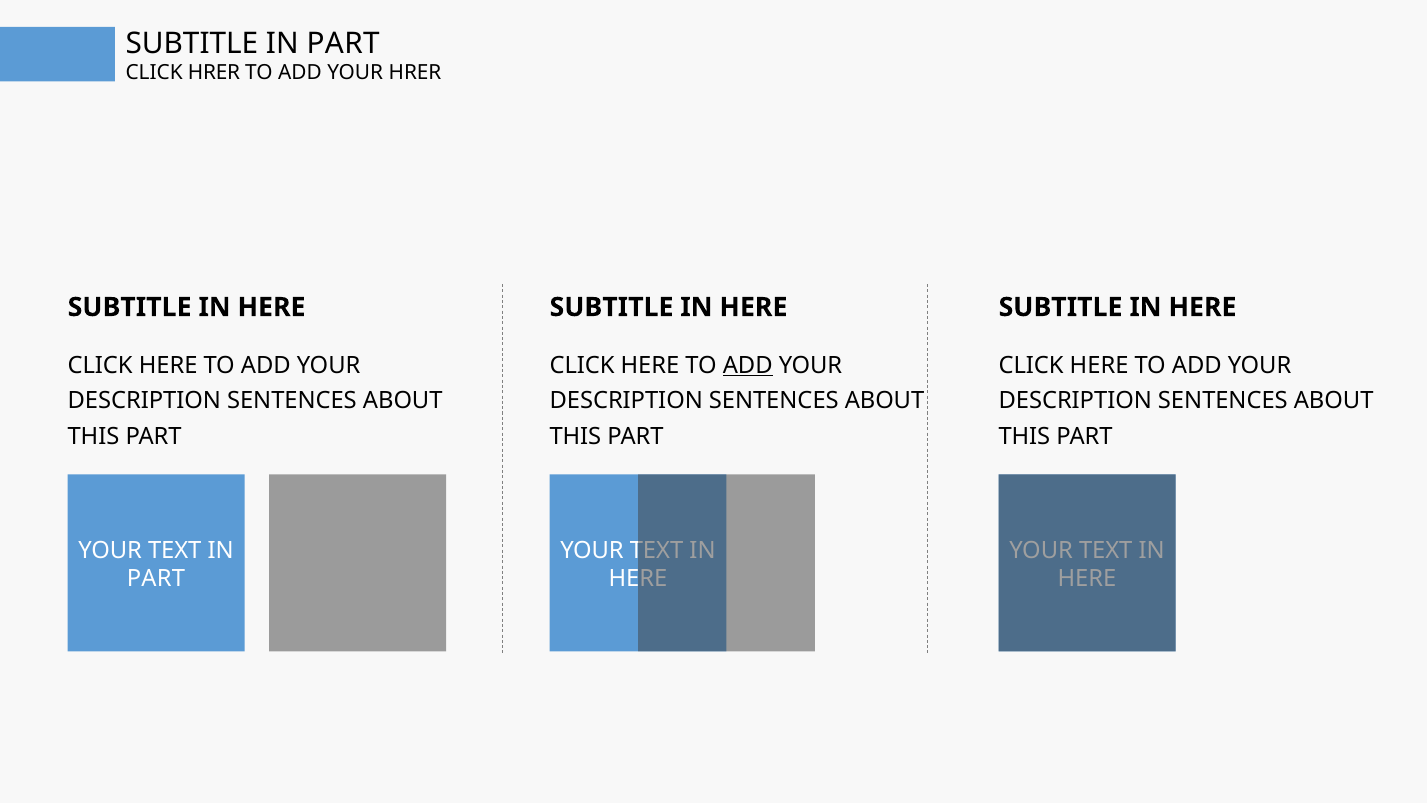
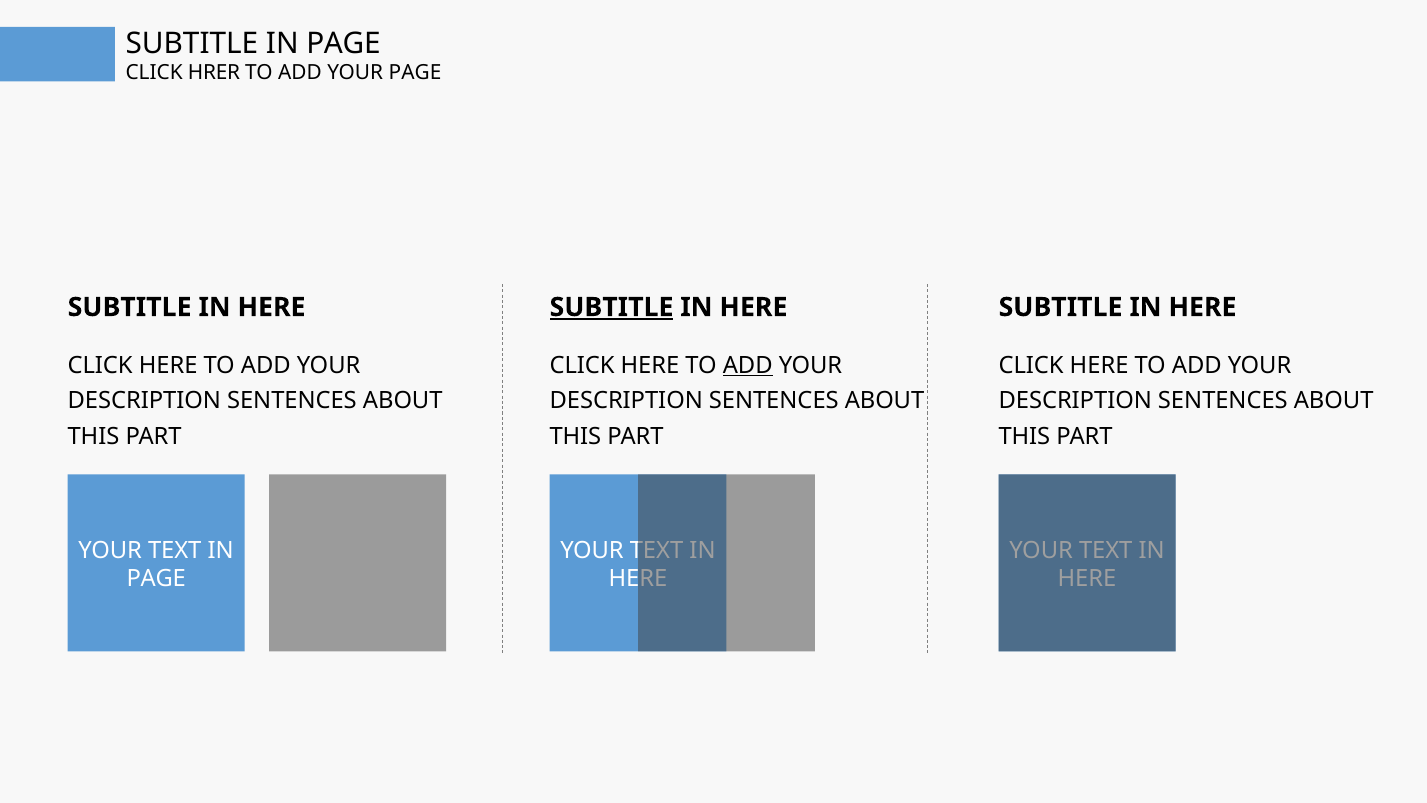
SUBTITLE IN PART: PART -> PAGE (343, 43)
YOUR HRER: HRER -> PAGE (415, 73)
SUBTITLE underline: none -> present (611, 307)
PART: PART -> PAGE (156, 579)
